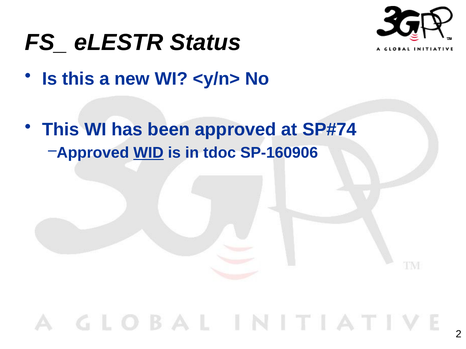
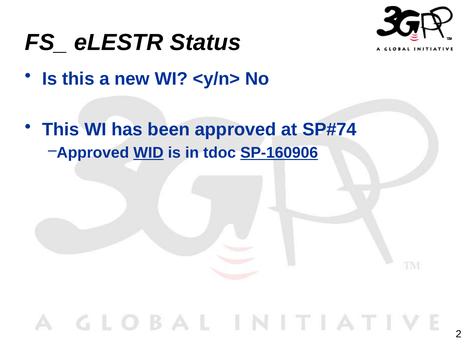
SP-160906 underline: none -> present (279, 153)
